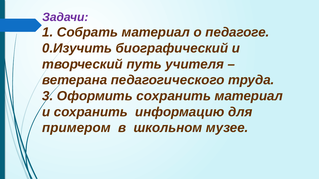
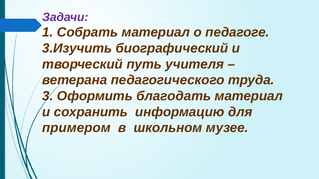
0.Изучить: 0.Изучить -> 3.Изучить (77, 48)
Оформить сохранить: сохранить -> благодать (174, 96)
